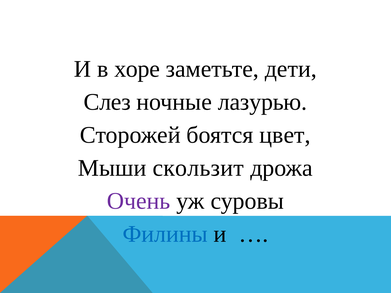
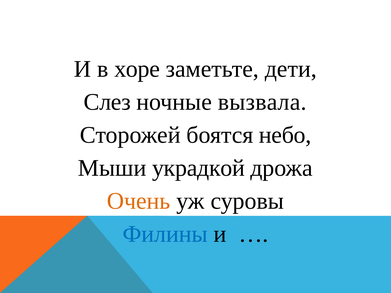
лазурью: лазурью -> вызвала (262, 102)
цвет: цвет -> небо (285, 135)
скользит: скользит -> украдкой (198, 168)
Очень colour: purple -> orange (139, 201)
